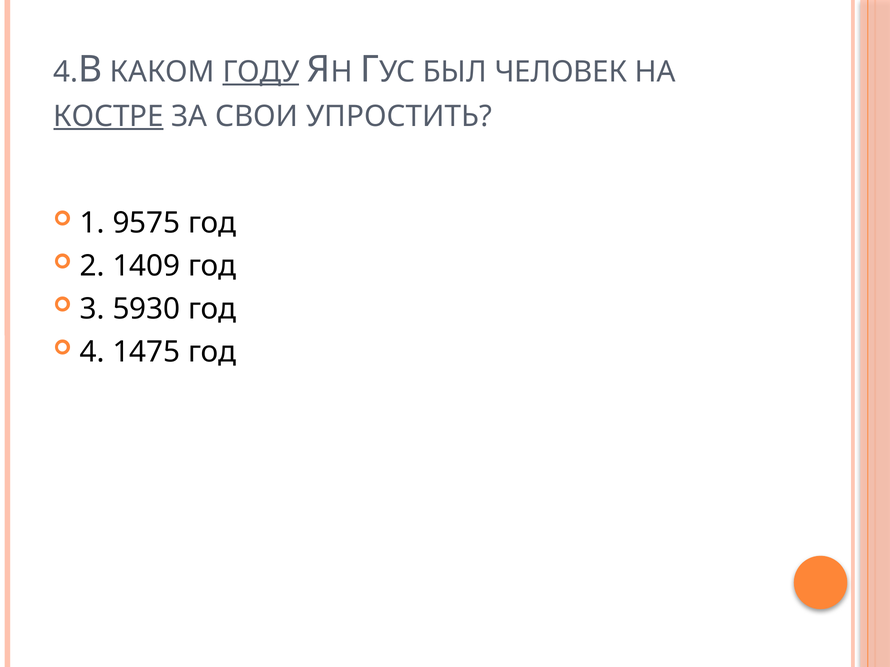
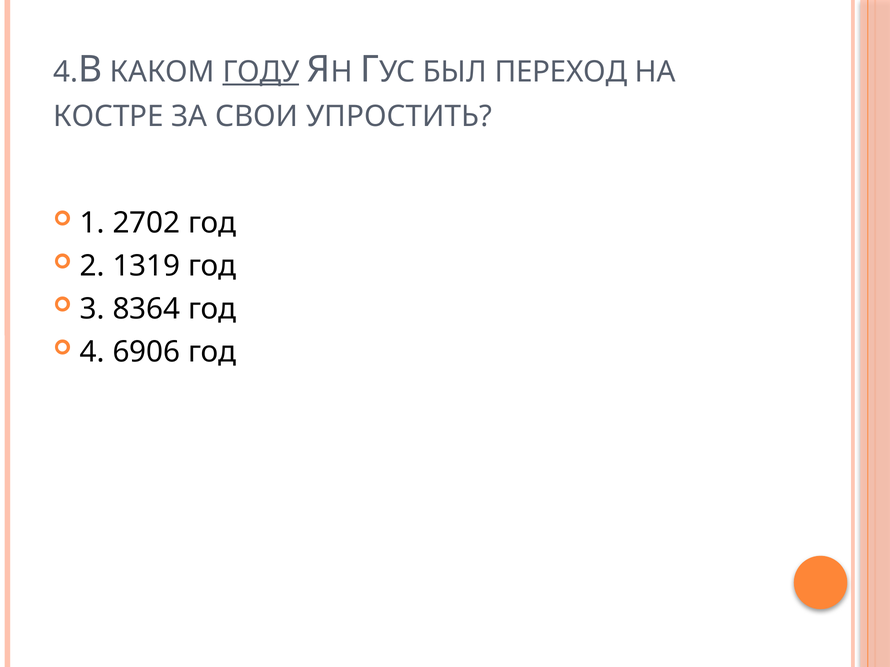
ЧЕЛОВЕК: ЧЕЛОВЕК -> ПЕРЕХОД (561, 72)
КОСТРЕ underline: present -> none (108, 116)
9575: 9575 -> 2702 (146, 223)
1409: 1409 -> 1319 (146, 266)
5930: 5930 -> 8364 (146, 309)
1475: 1475 -> 6906 (146, 352)
